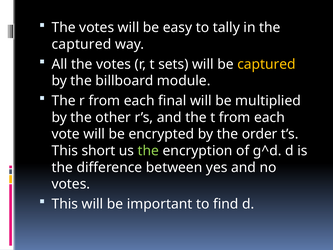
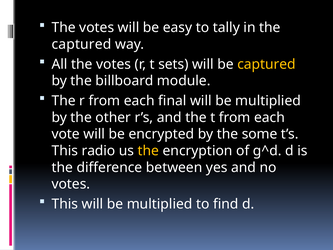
order: order -> some (260, 134)
short: short -> radio (98, 151)
the colour: light green -> yellow (148, 151)
This will be important: important -> multiplied (160, 204)
